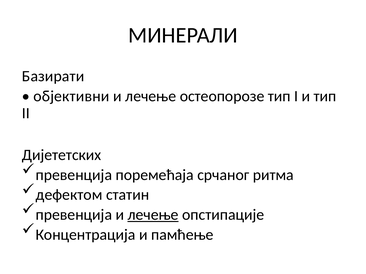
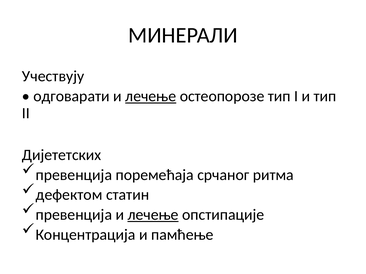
Базирати: Базирати -> Учествују (53, 76)
објективни: објективни -> одговарати (71, 96)
лечење underline: none -> present (151, 96)
